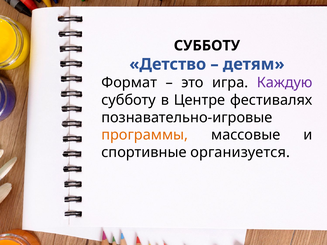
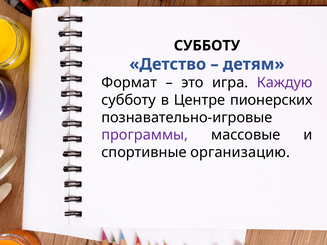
фестивалях: фестивалях -> пионерских (271, 100)
программы colour: orange -> purple (145, 135)
организуется: организуется -> организацию (240, 153)
